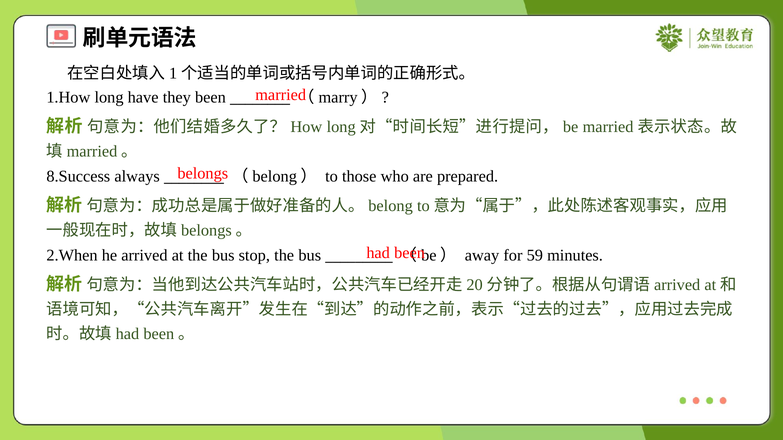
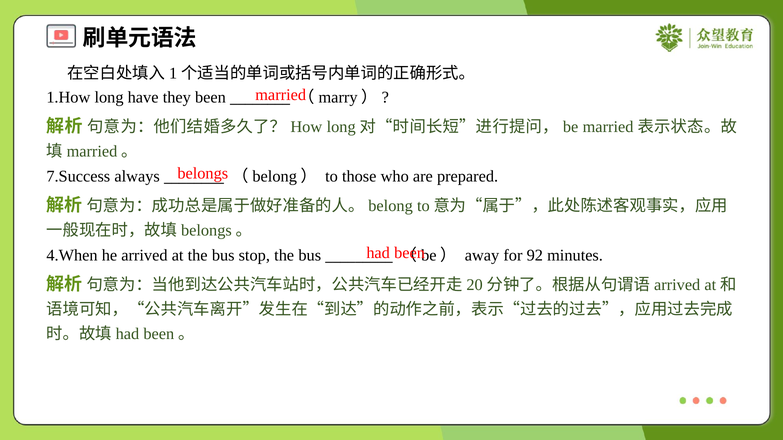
8.Success: 8.Success -> 7.Success (78, 177)
2.When: 2.When -> 4.When (72, 256)
59: 59 -> 92 (535, 256)
